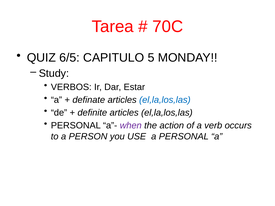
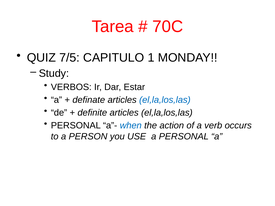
6/5: 6/5 -> 7/5 (70, 58)
5: 5 -> 1 (151, 58)
when colour: purple -> blue (131, 126)
